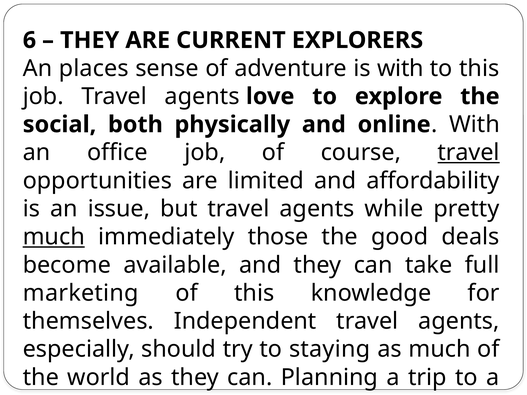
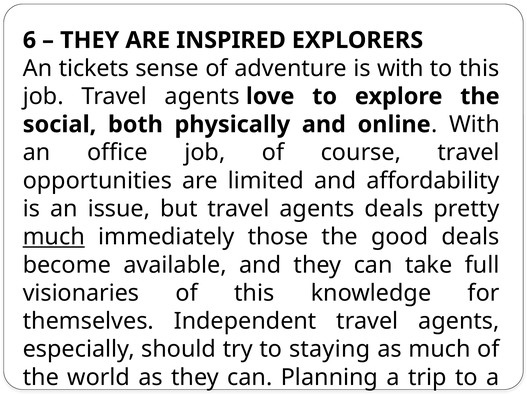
CURRENT: CURRENT -> INSPIRED (231, 40)
places: places -> tickets (94, 68)
travel underline: present -> none (469, 153)
agents while: while -> deals (394, 209)
marketing: marketing -> visionaries (81, 293)
